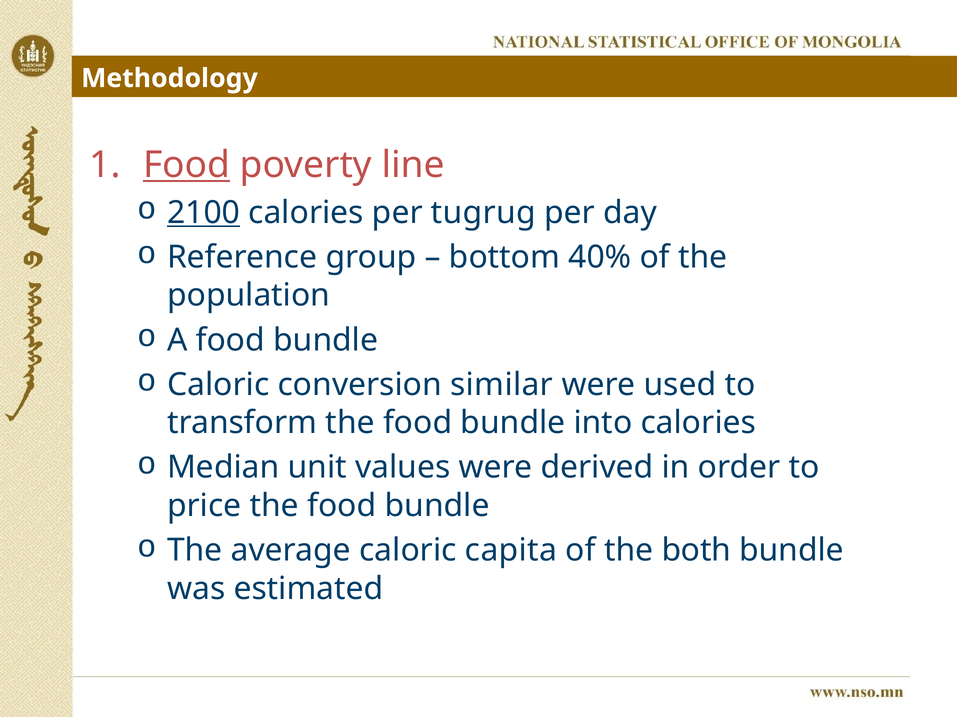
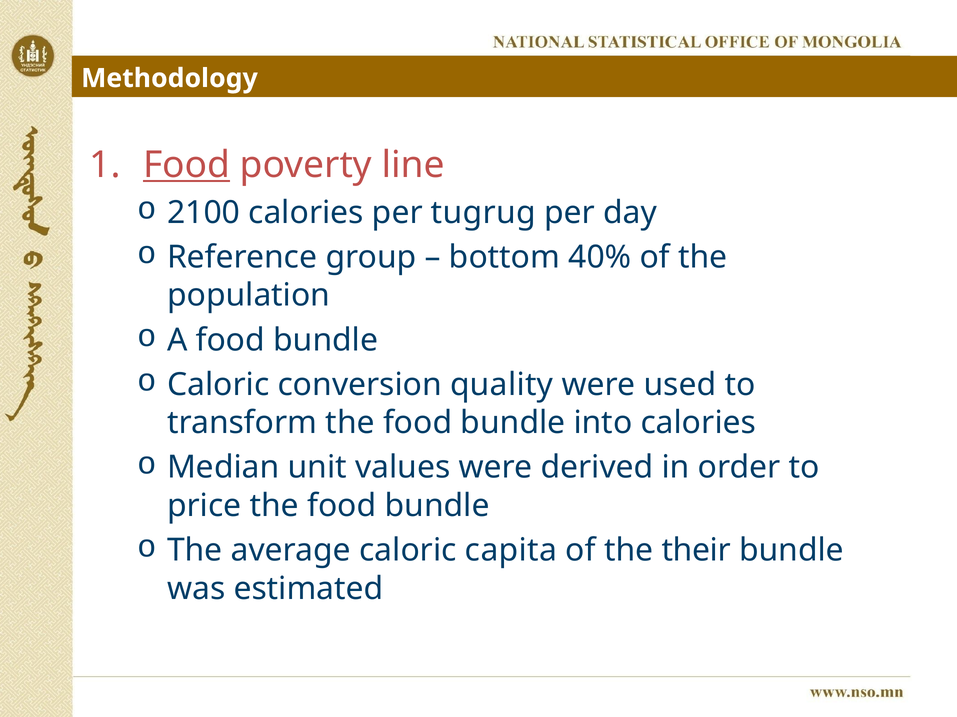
2100 underline: present -> none (204, 213)
similar: similar -> quality (502, 385)
both: both -> their (696, 551)
